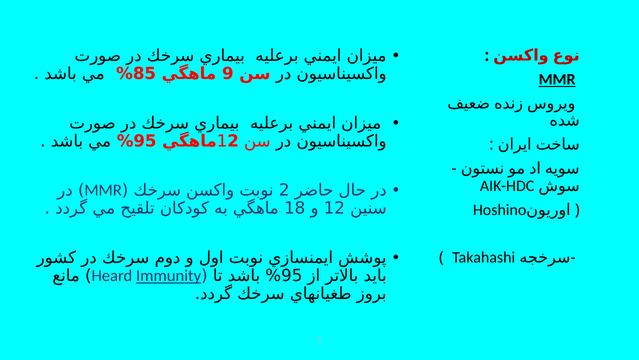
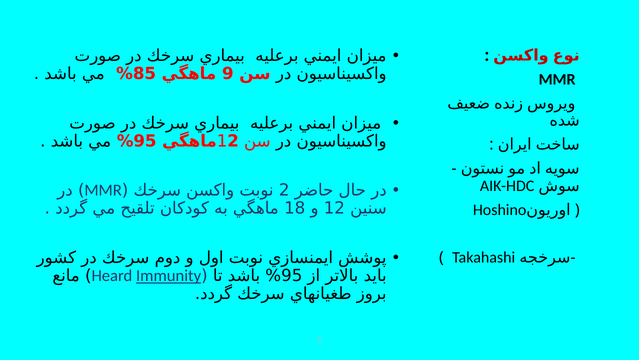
MMR underline: present -> none (557, 79)
